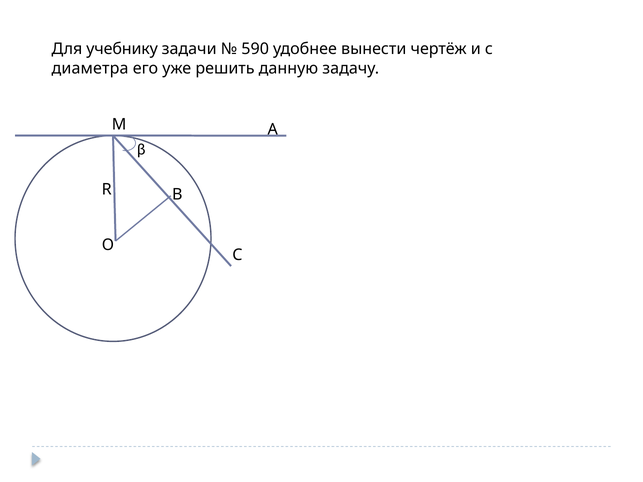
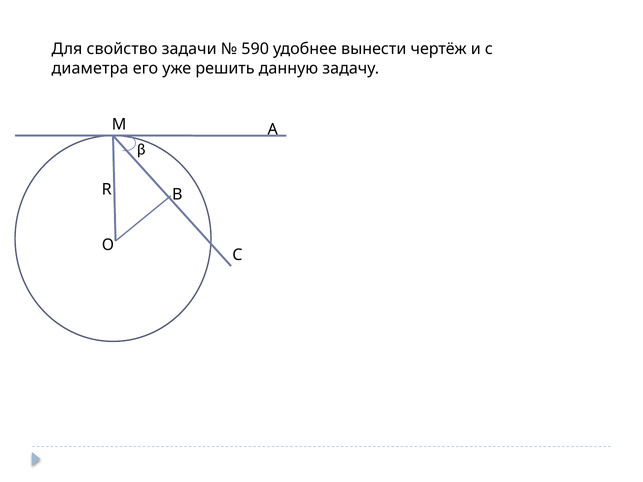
учебнику: учебнику -> свойство (122, 49)
